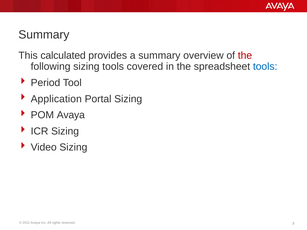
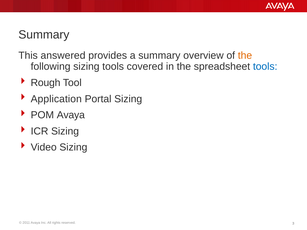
calculated: calculated -> answered (63, 56)
the colour: red -> orange (245, 56)
Period: Period -> Rough (46, 83)
